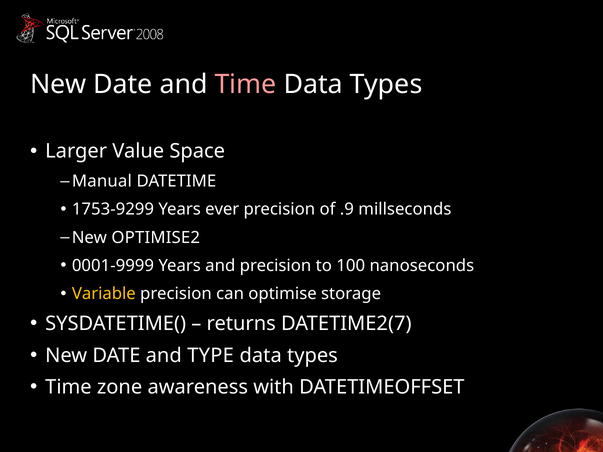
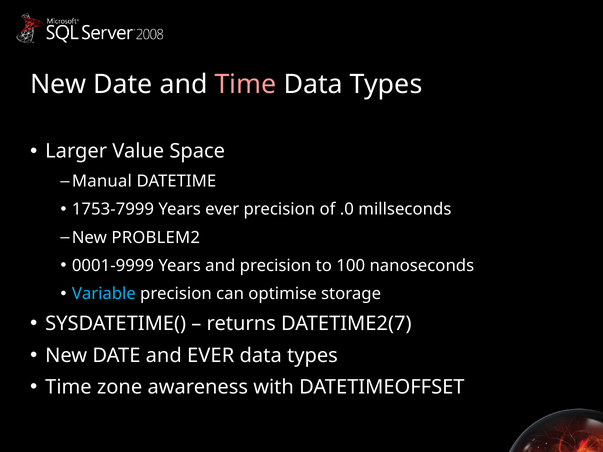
1753-9299: 1753-9299 -> 1753-7999 (113, 210)
.9: .9 -> .0 (347, 210)
OPTIMISE2: OPTIMISE2 -> PROBLEM2 (156, 238)
Variable colour: yellow -> light blue (104, 294)
and TYPE: TYPE -> EVER (211, 356)
